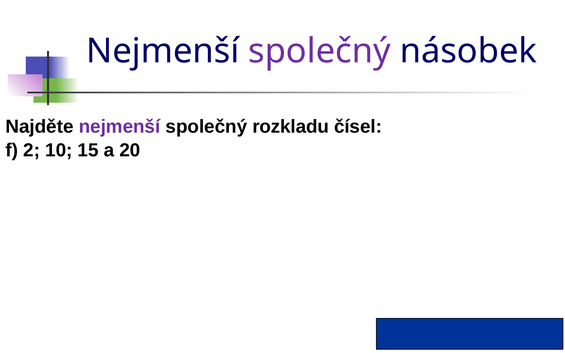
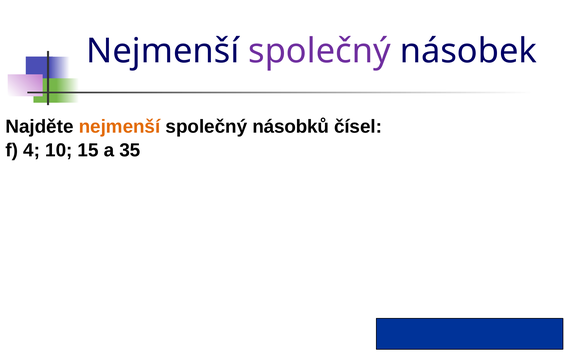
nejmenší colour: purple -> orange (120, 127)
rozkladu: rozkladu -> násobků (291, 127)
2: 2 -> 4 (32, 150)
20: 20 -> 35 (130, 150)
